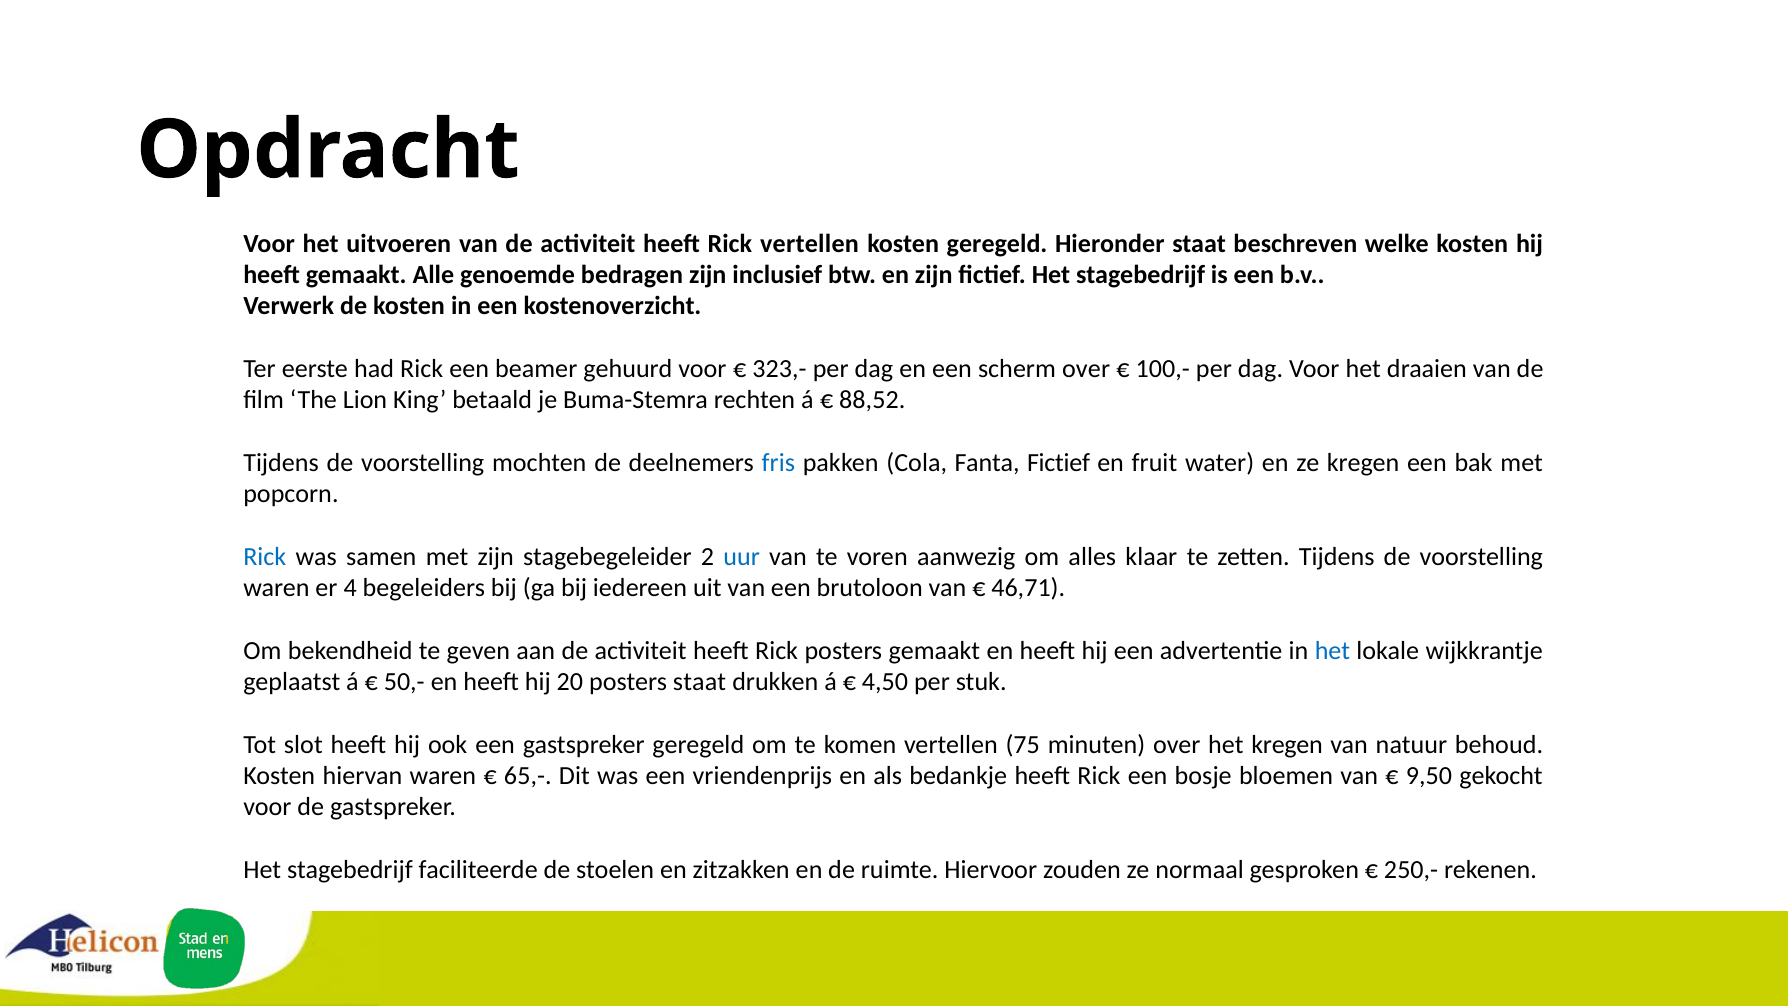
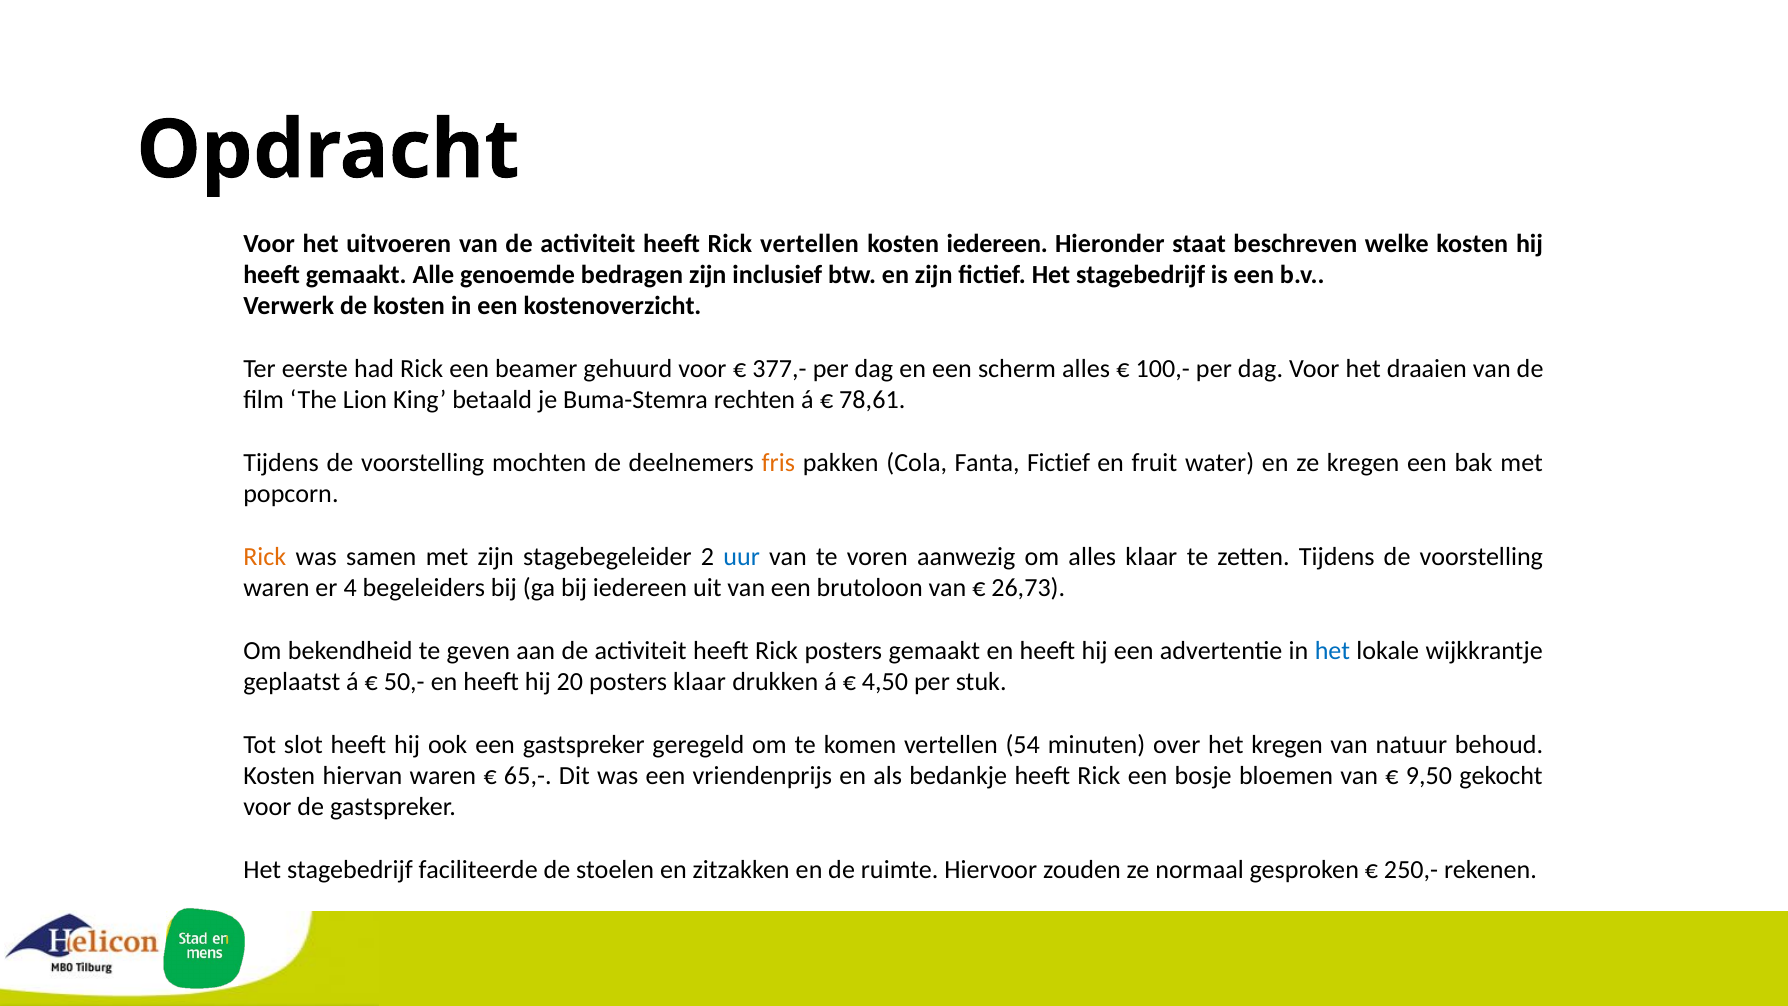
kosten geregeld: geregeld -> iedereen (997, 244)
323,-: 323,- -> 377,- (779, 369)
scherm over: over -> alles (1086, 369)
88,52: 88,52 -> 78,61 (872, 400)
fris colour: blue -> orange (778, 463)
Rick colour: blue -> orange (265, 557)
46,71: 46,71 -> 26,73 (1028, 588)
posters staat: staat -> klaar (699, 682)
75: 75 -> 54 (1023, 745)
